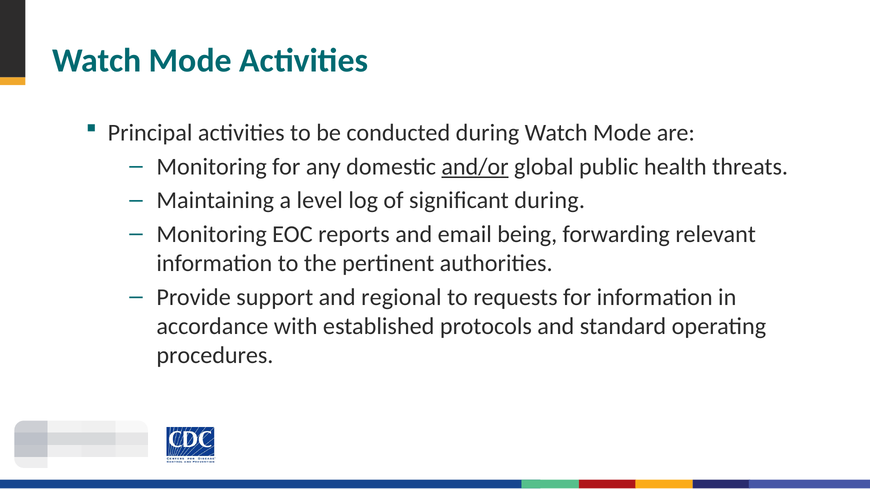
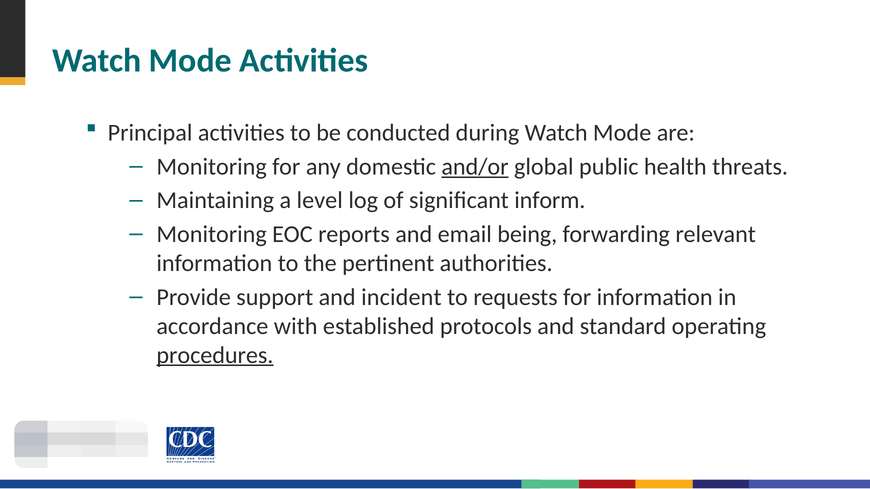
significant during: during -> inform (550, 201)
regional: regional -> incident (401, 297)
procedures underline: none -> present (215, 355)
